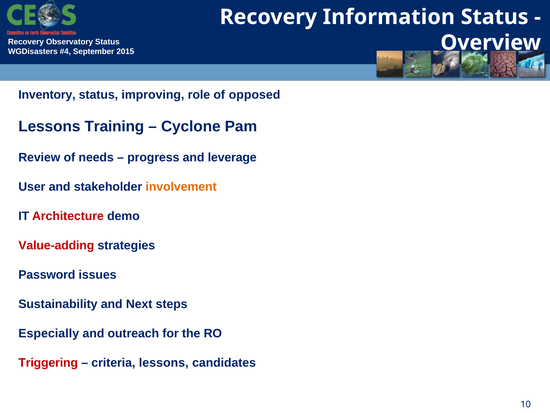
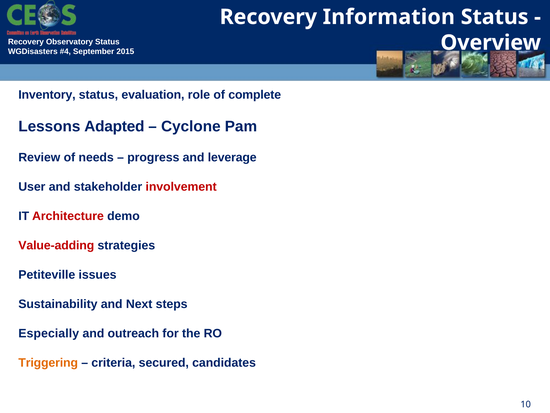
improving: improving -> evaluation (153, 95)
opposed: opposed -> complete (255, 95)
Training: Training -> Adapted (114, 126)
involvement colour: orange -> red (181, 186)
Password: Password -> Petiteville (47, 274)
Triggering colour: red -> orange (48, 362)
criteria lessons: lessons -> secured (164, 362)
